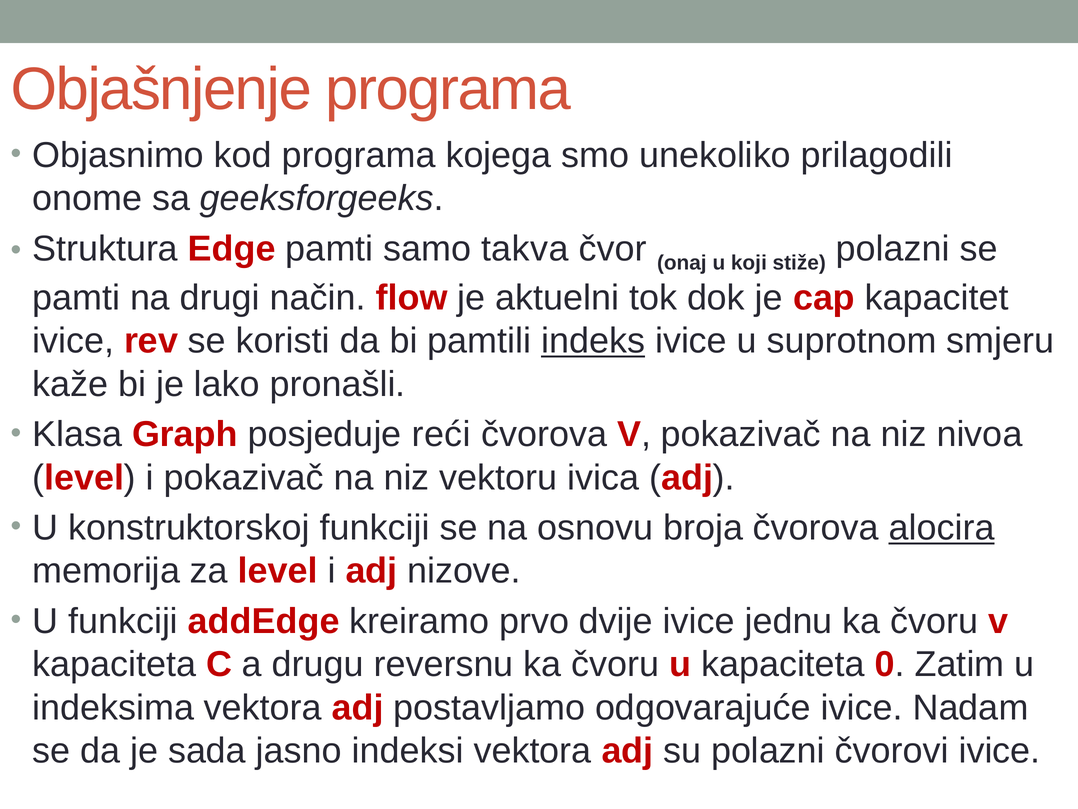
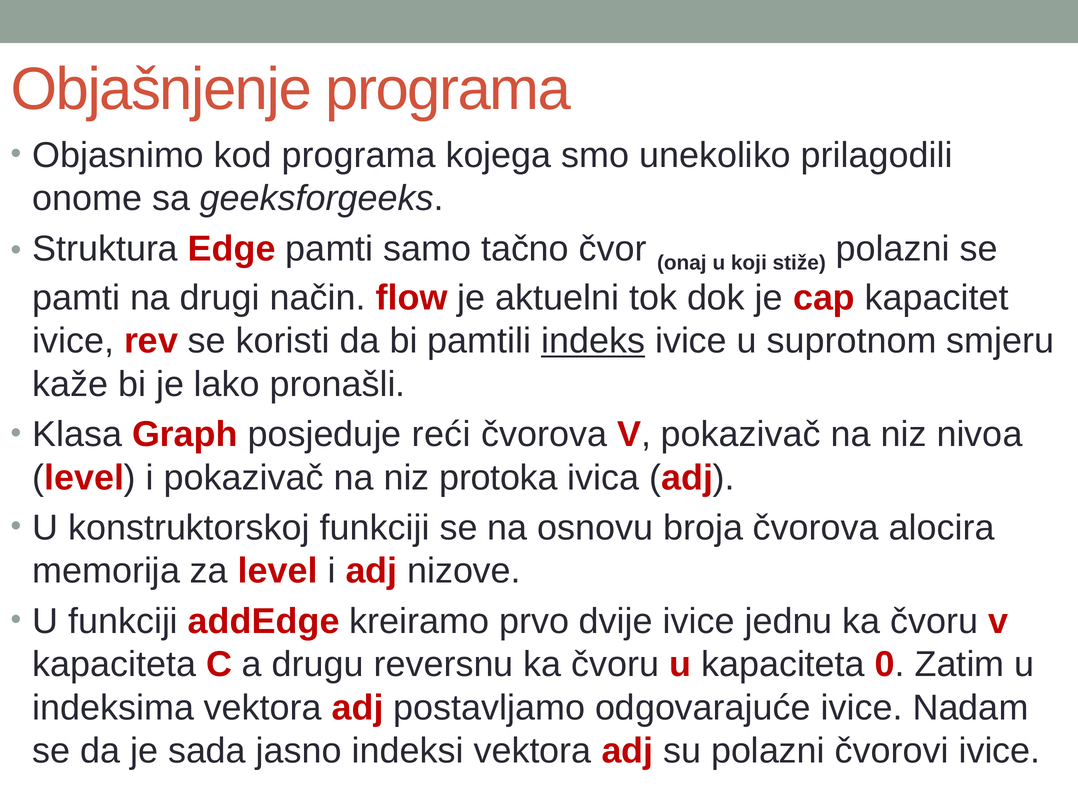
takva: takva -> tačno (525, 249)
vektoru: vektoru -> protoka (498, 477)
alocira underline: present -> none (942, 528)
